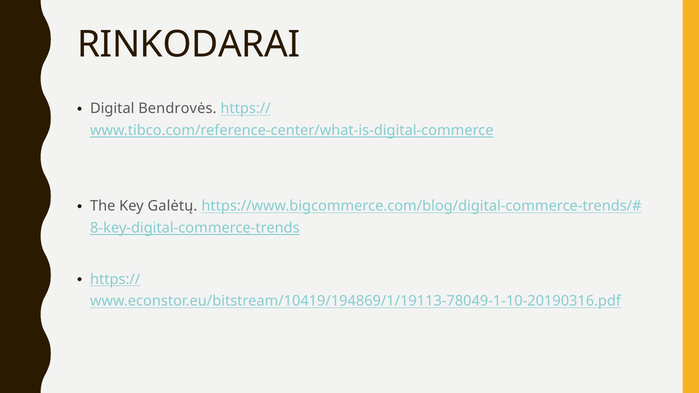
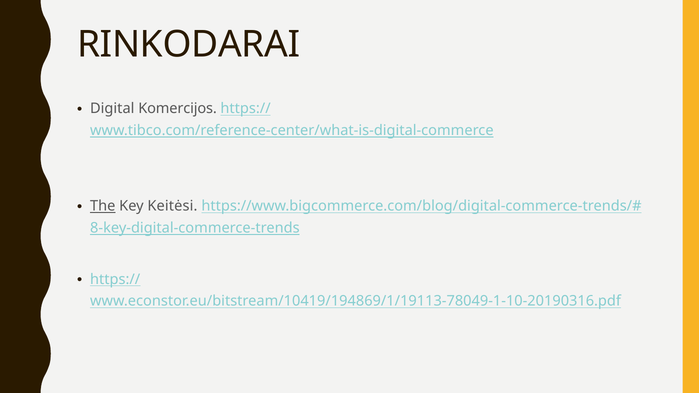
Bendrovės: Bendrovės -> Komercijos (178, 109)
The underline: none -> present (103, 206)
Galėtų: Galėtų -> Keitėsi (172, 206)
